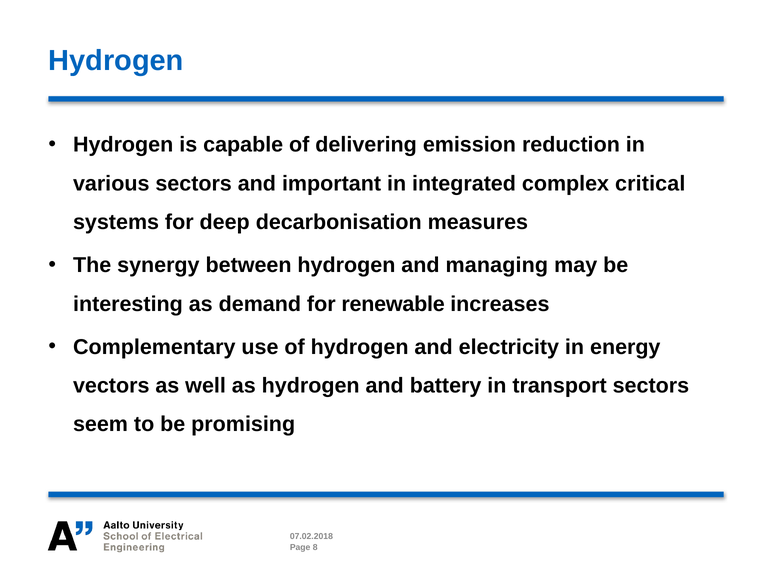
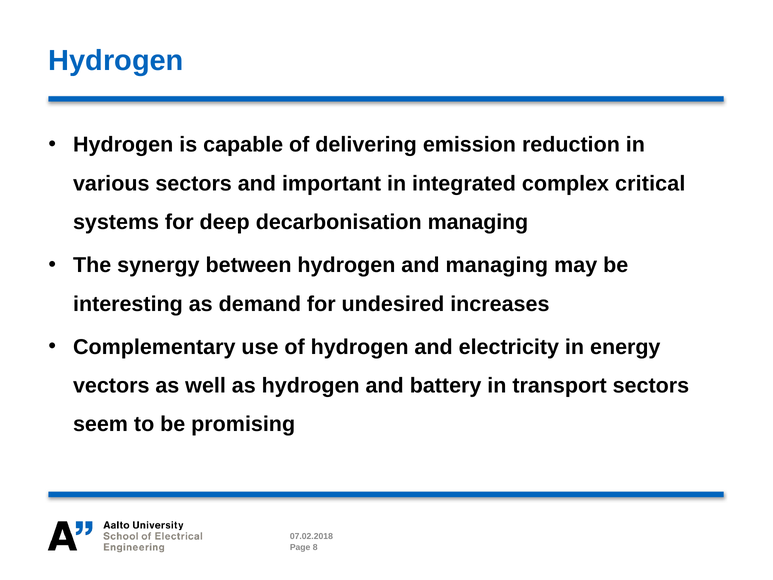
decarbonisation measures: measures -> managing (478, 222)
renewable: renewable -> undesired (393, 304)
